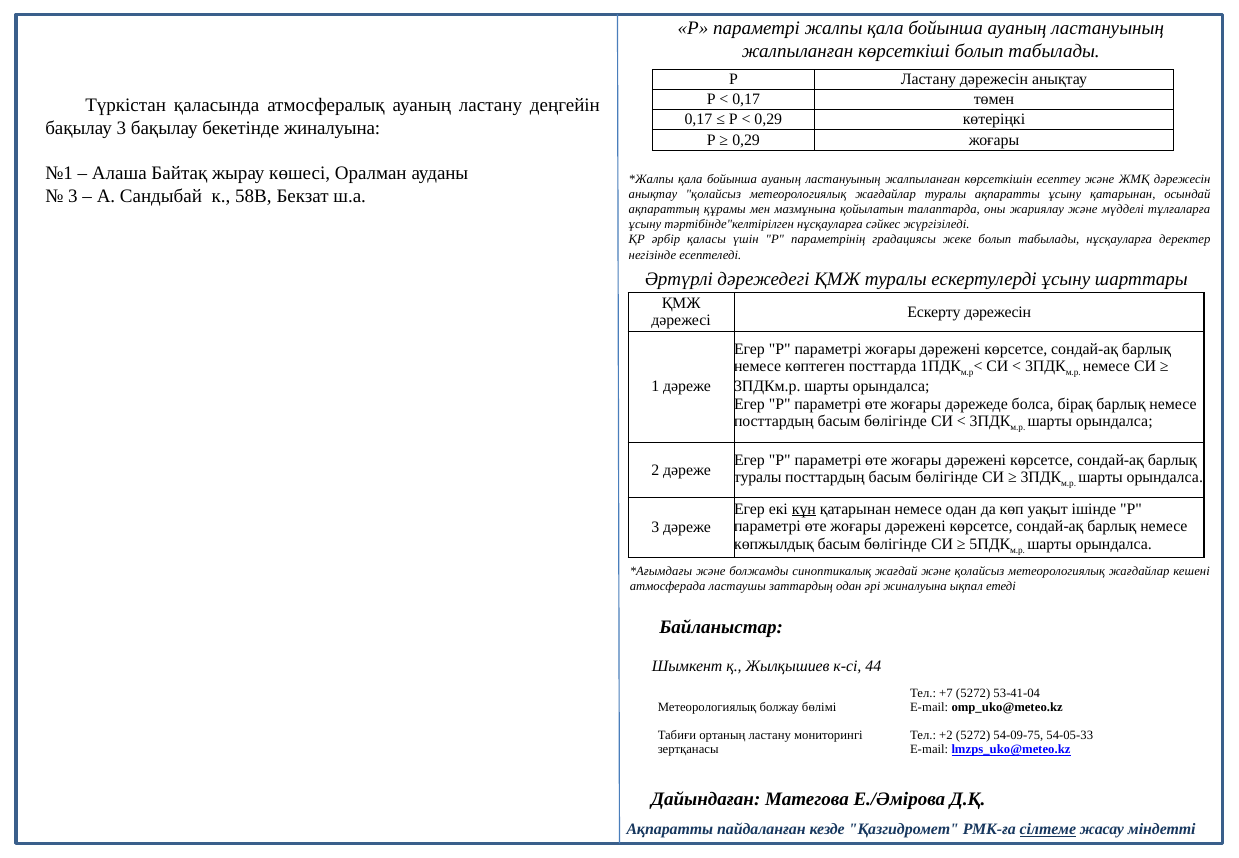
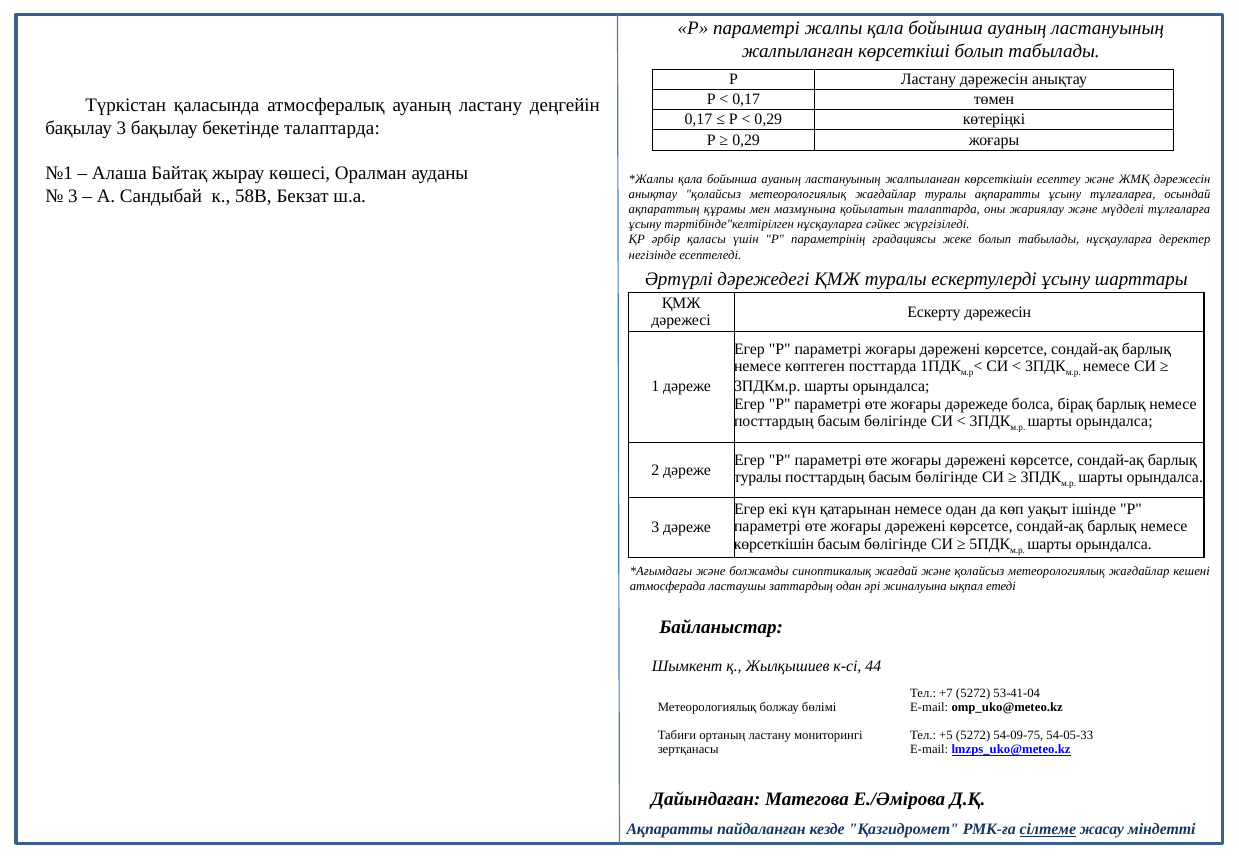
бекетінде жиналуына: жиналуына -> талаптарда (332, 128)
ұсыну қатарынан: қатарынан -> тұлғаларға (1123, 194)
күн underline: present -> none (804, 509)
көпжылдық: көпжылдық -> көрсеткішін (774, 544)
+2: +2 -> +5 (946, 735)
